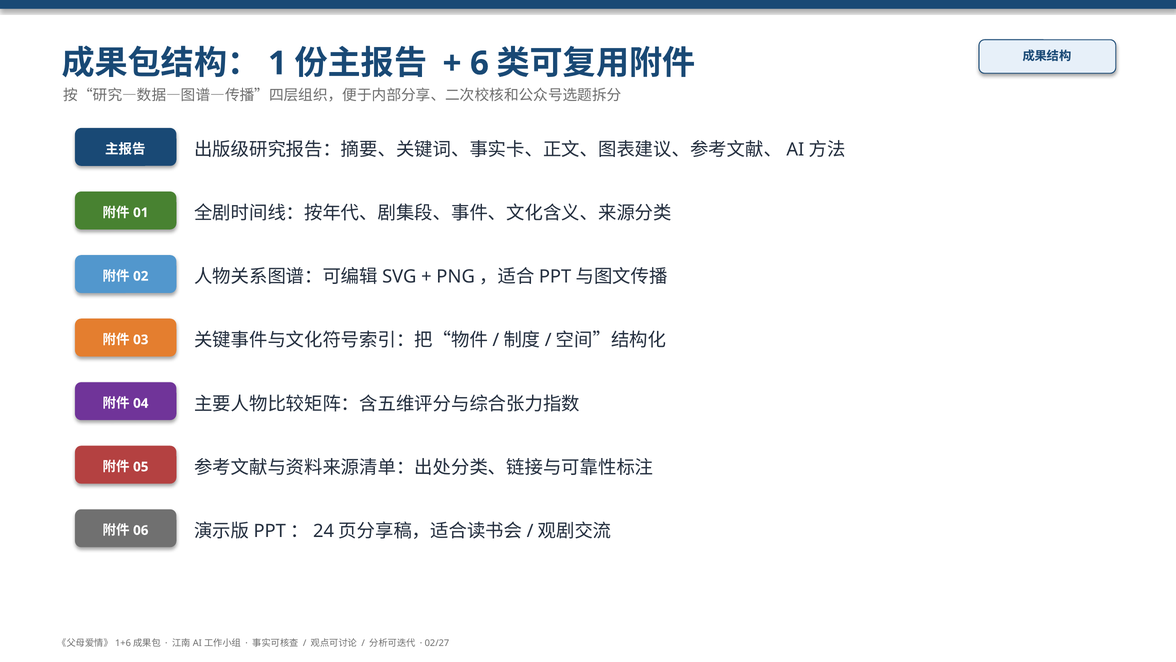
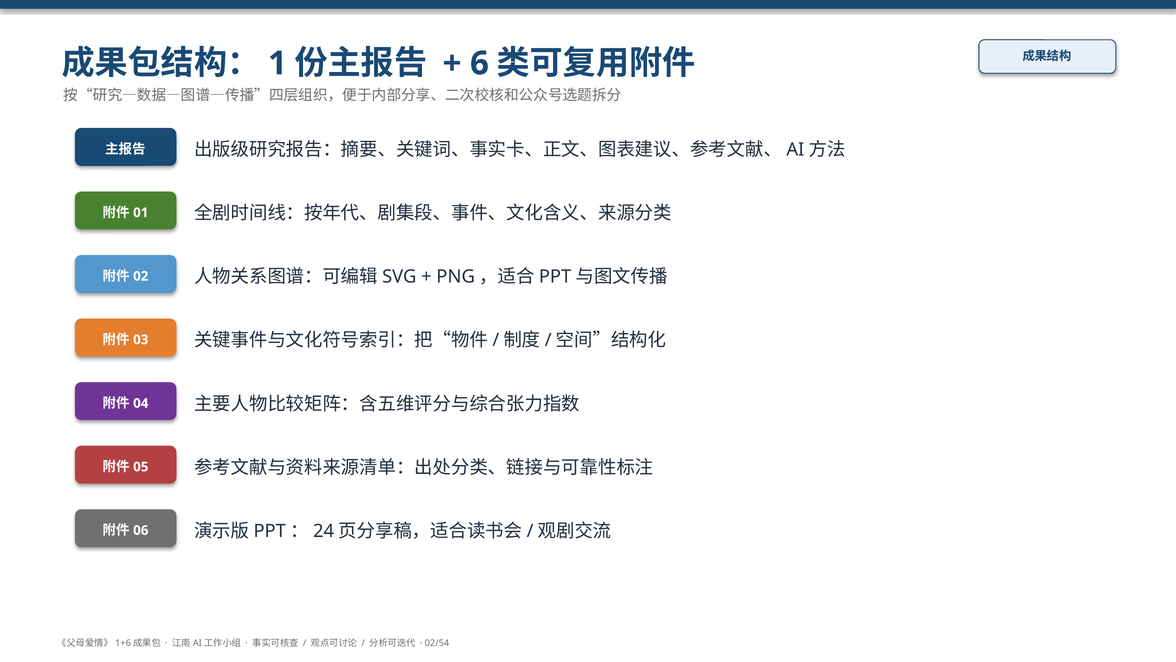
02/27: 02/27 -> 02/54 (437, 643)
